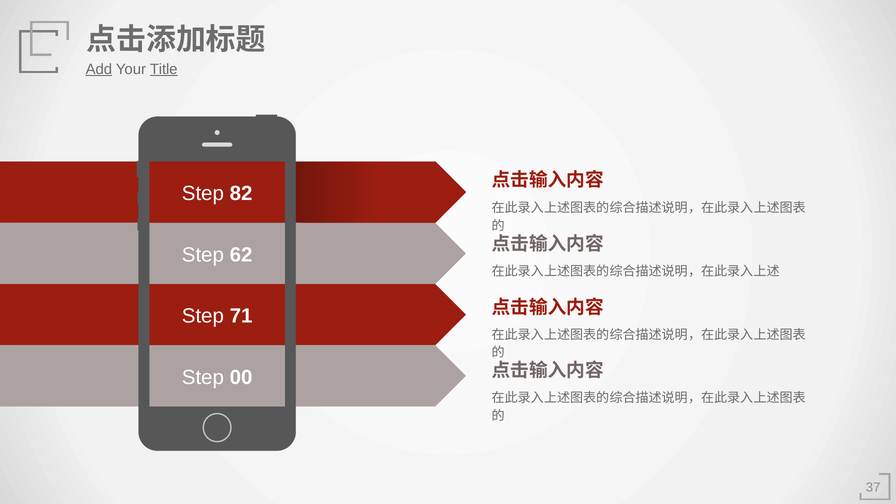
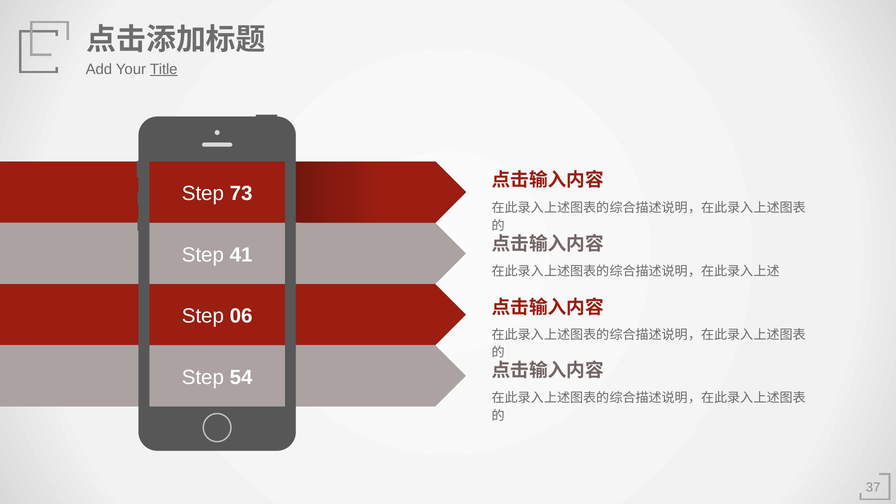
Add underline: present -> none (99, 69)
82: 82 -> 73 (241, 194)
62: 62 -> 41 (241, 255)
71: 71 -> 06 (241, 316)
00: 00 -> 54 (241, 377)
